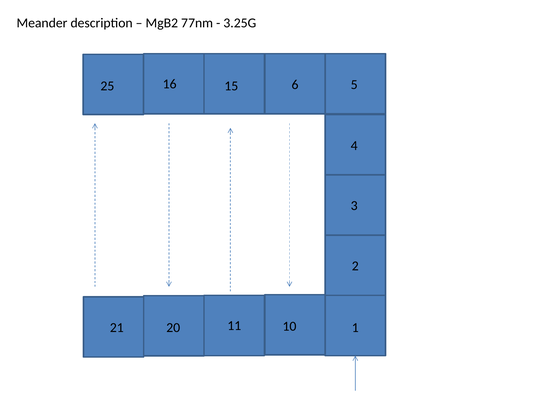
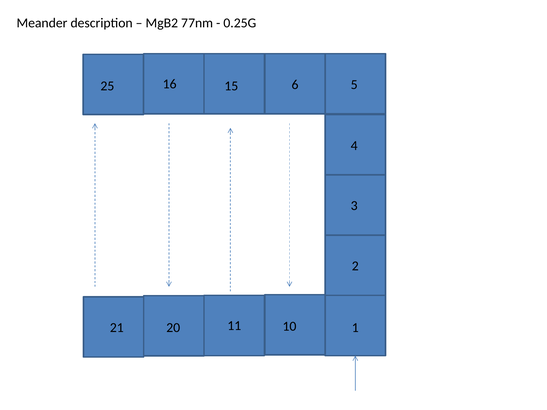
3.25G: 3.25G -> 0.25G (240, 23)
